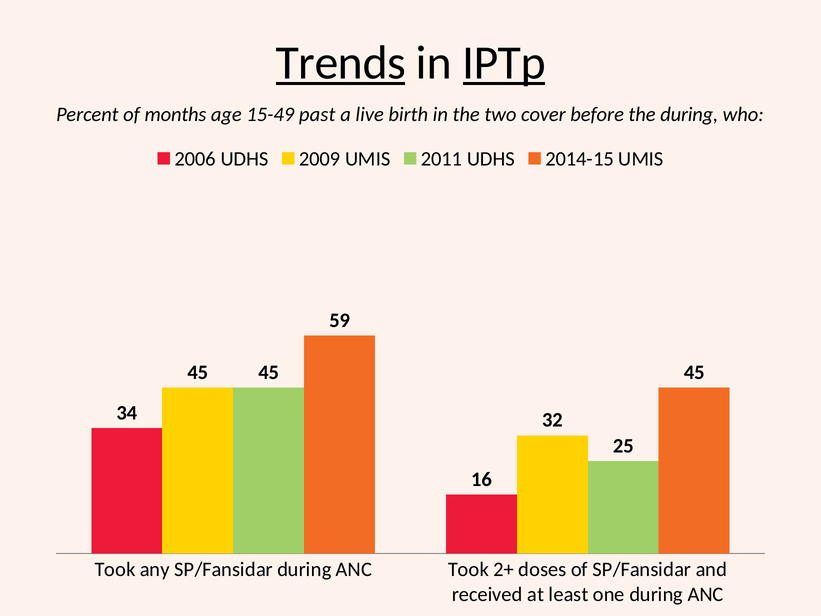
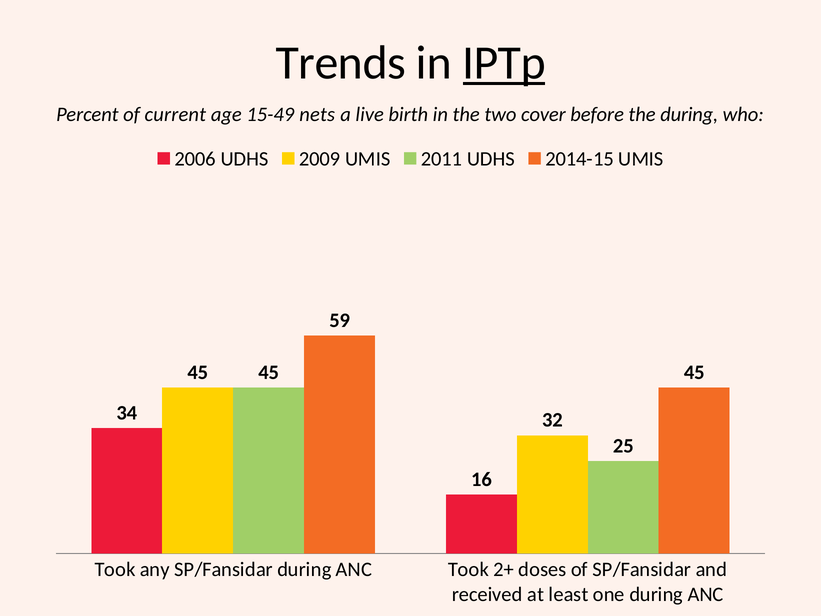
Trends underline: present -> none (341, 63)
months: months -> current (175, 115)
past: past -> nets (317, 115)
